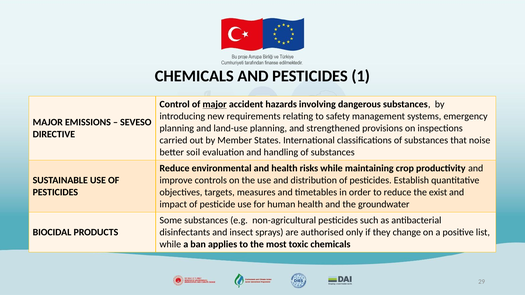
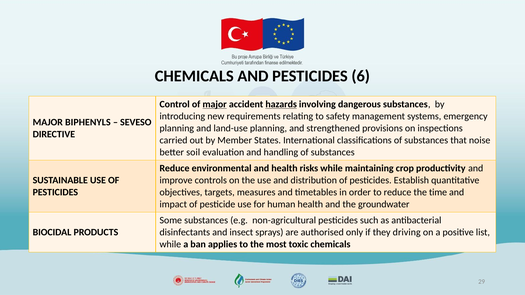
1: 1 -> 6 (361, 76)
hazards underline: none -> present (281, 104)
EMISSIONS: EMISSIONS -> BIPHENYLS (88, 122)
exist: exist -> time (438, 192)
change: change -> driving (407, 232)
